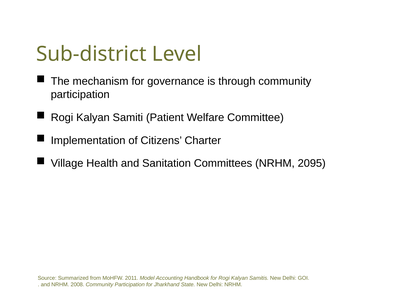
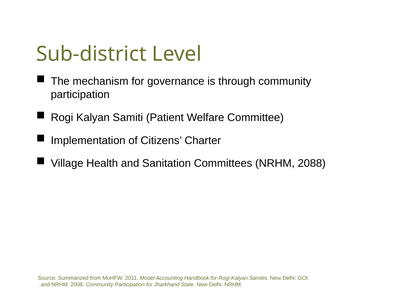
2095: 2095 -> 2088 (312, 163)
